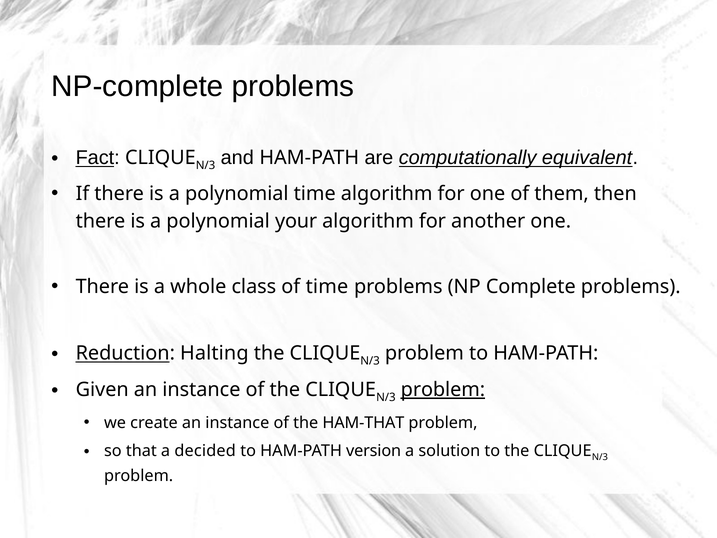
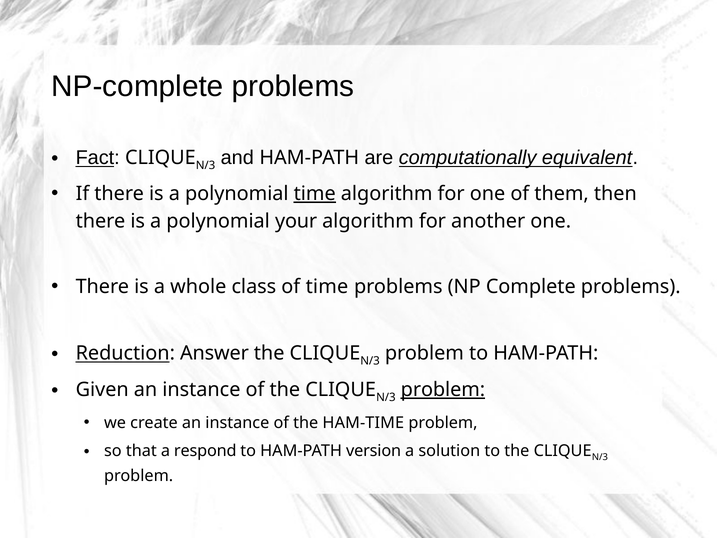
time underline: none -> present (315, 194)
Halting: Halting -> Answer (214, 353)
HAM-THAT: HAM-THAT -> HAM-TIME (363, 422)
decided: decided -> respond (205, 451)
